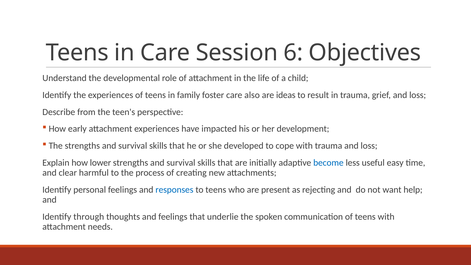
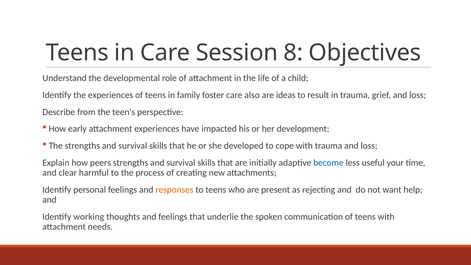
6: 6 -> 8 (293, 53)
lower: lower -> peers (100, 163)
easy: easy -> your (395, 163)
responses colour: blue -> orange (174, 190)
through: through -> working (89, 217)
